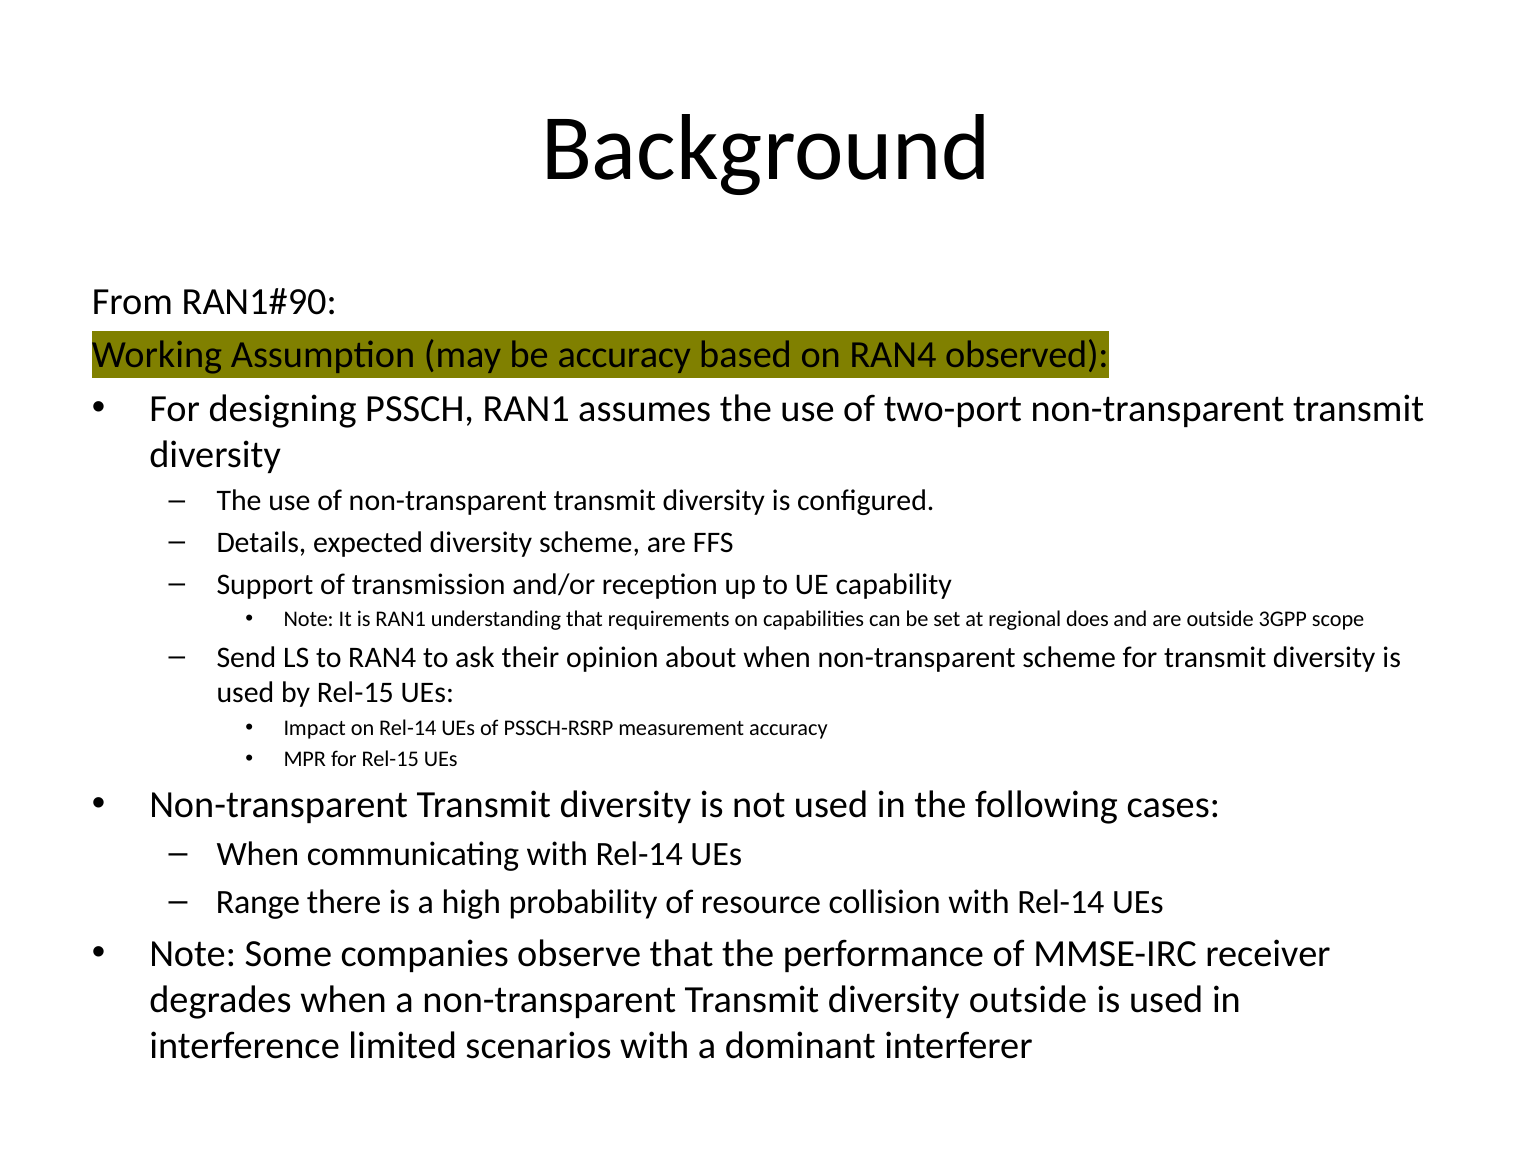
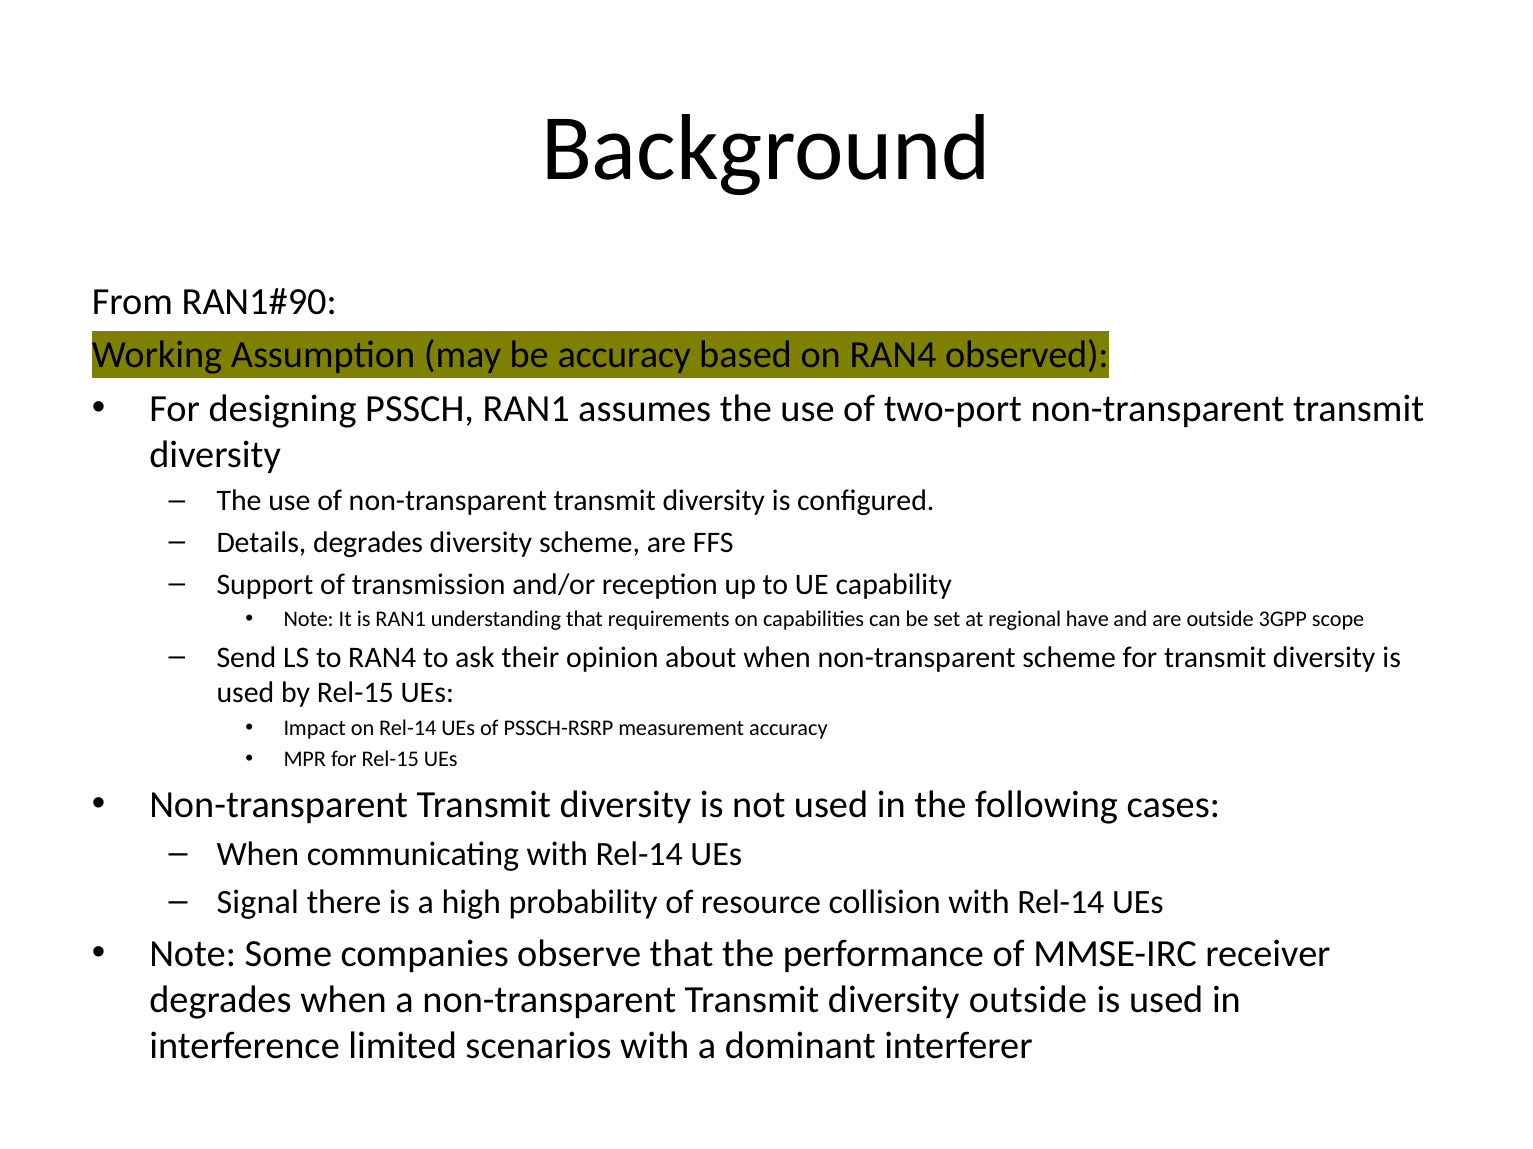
Details expected: expected -> degrades (368, 543)
does: does -> have (1087, 620)
Range: Range -> Signal (258, 903)
